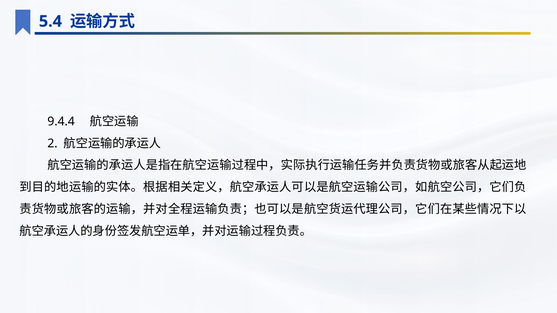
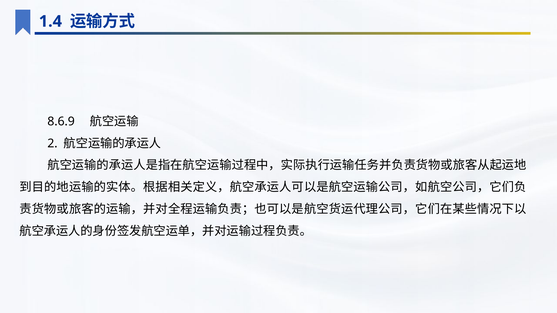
5.4: 5.4 -> 1.4 (50, 21)
9.4.4: 9.4.4 -> 8.6.9 (61, 122)
